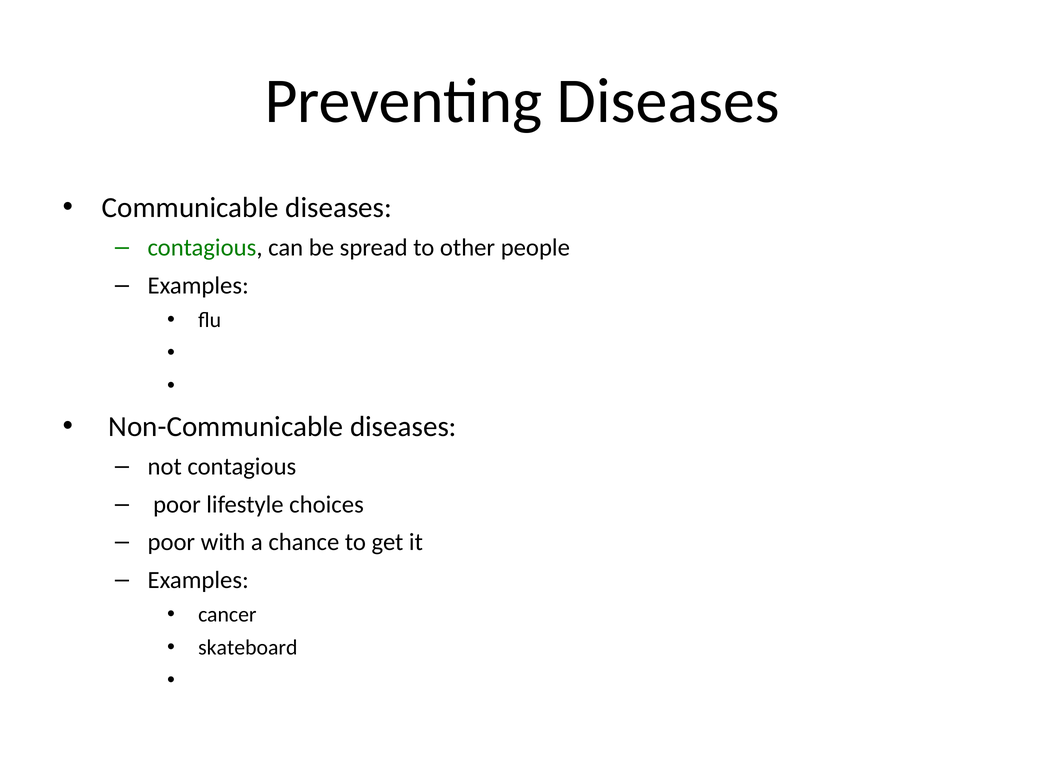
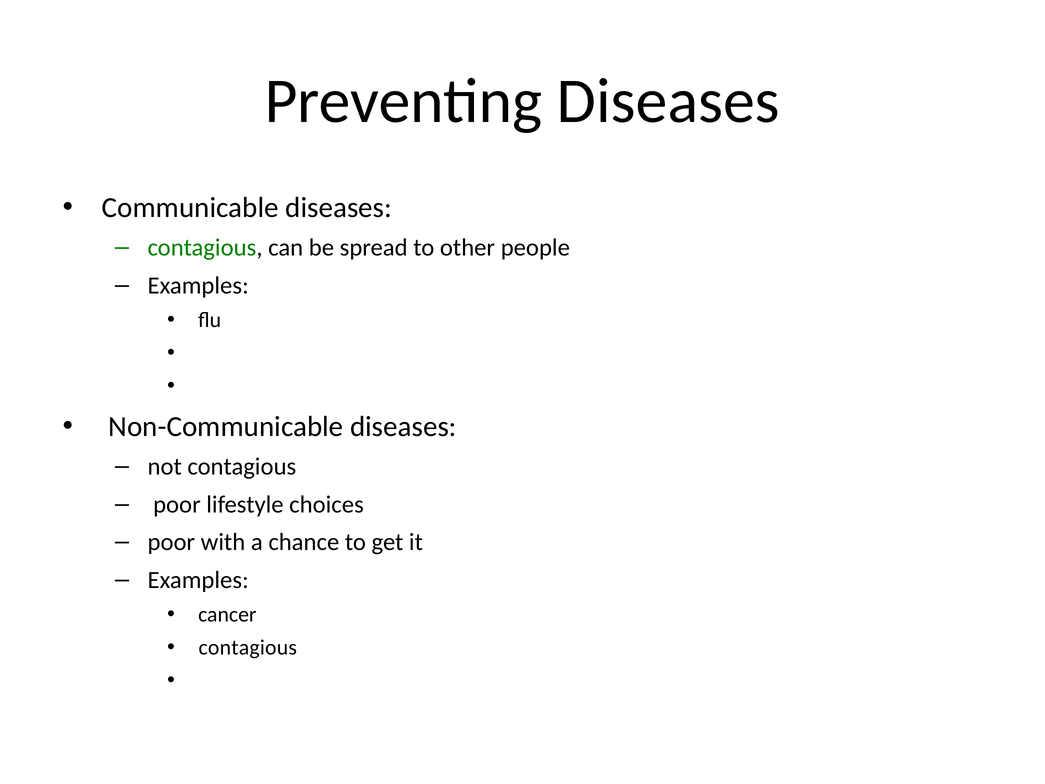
skateboard: skateboard -> contagious (248, 648)
